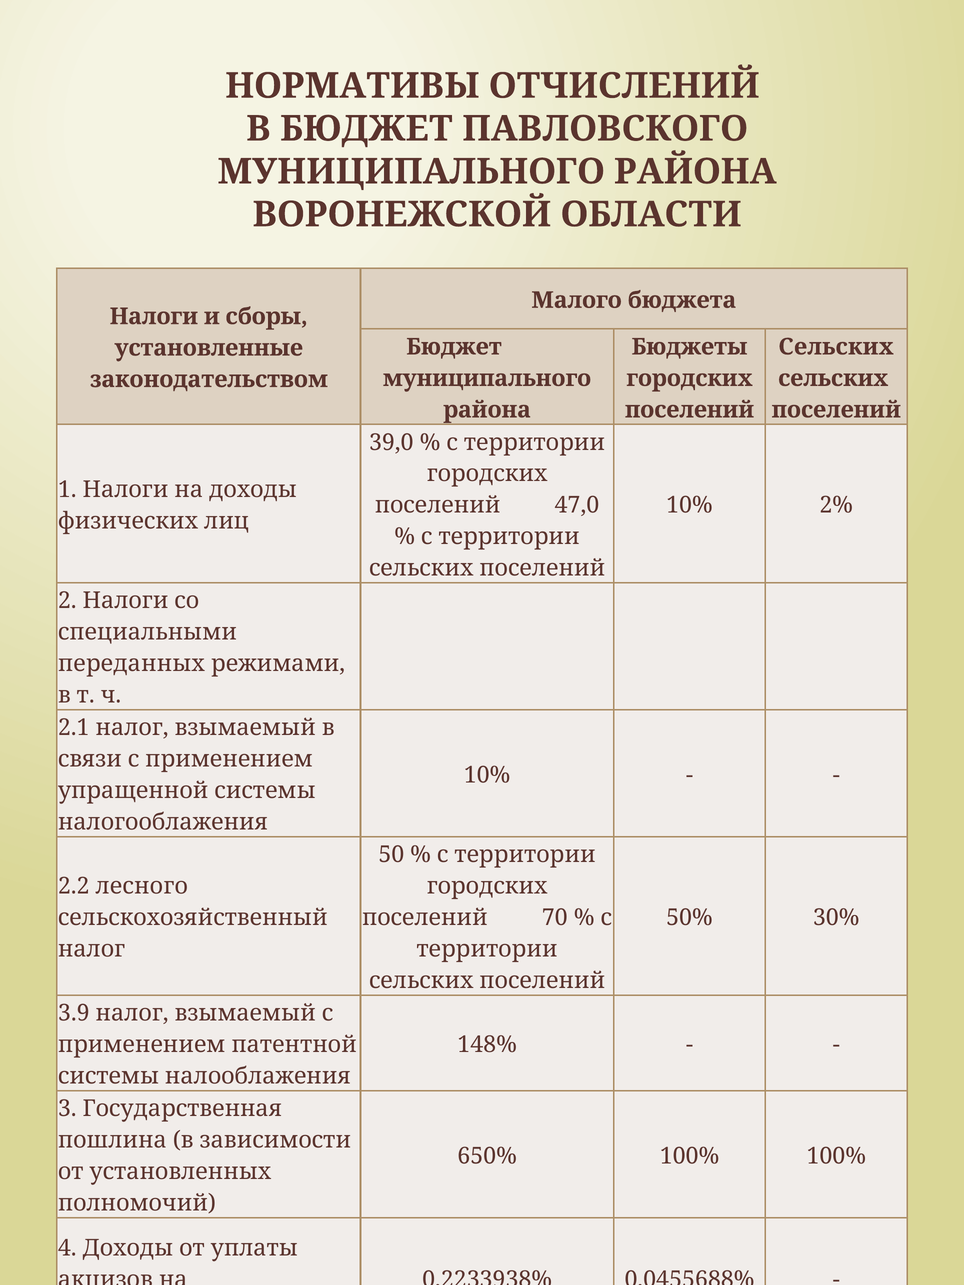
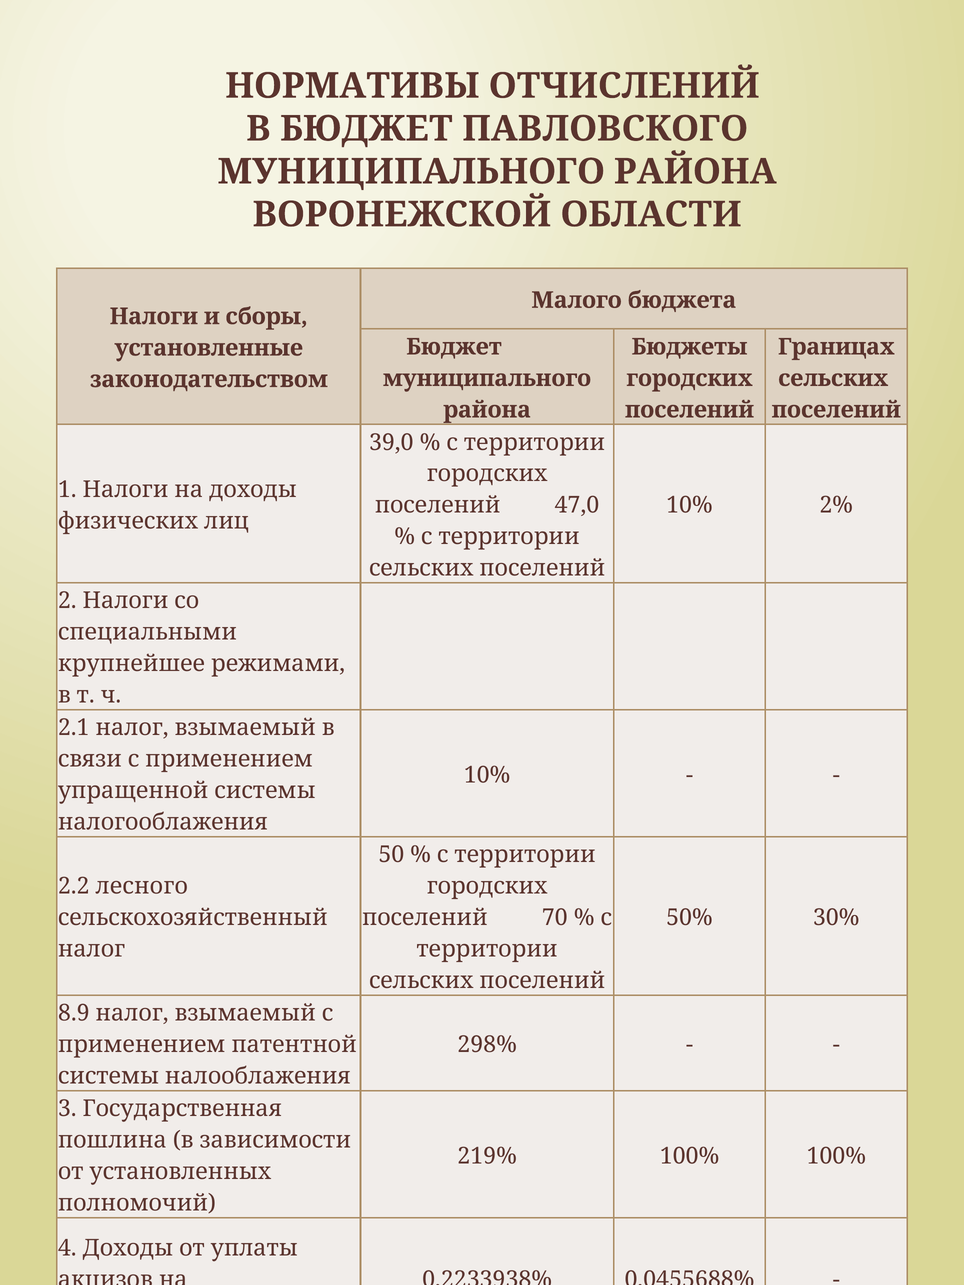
Сельских: Сельских -> Границах (836, 347)
переданных: переданных -> крупнейшее (131, 664)
3.9: 3.9 -> 8.9 (74, 1013)
148%: 148% -> 298% (487, 1045)
650%: 650% -> 219% (487, 1156)
